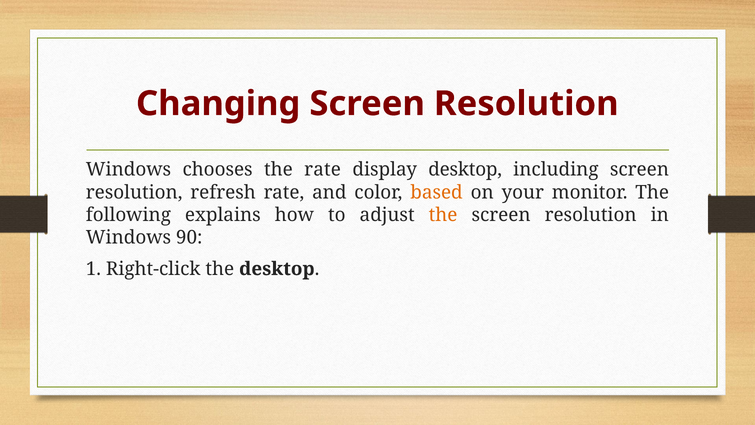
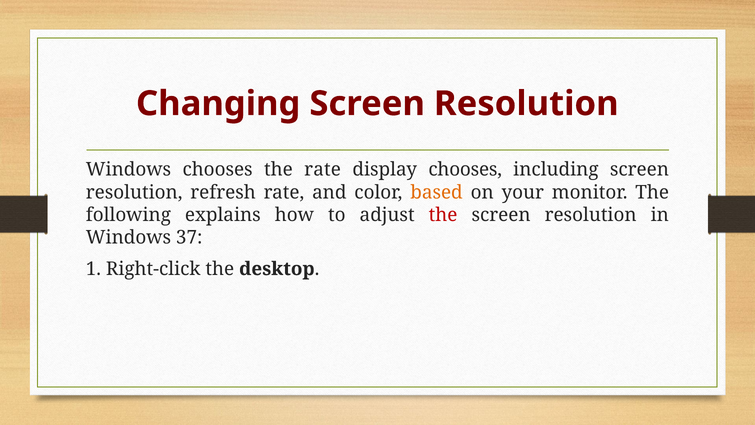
display desktop: desktop -> chooses (465, 170)
the colour: orange -> red (443, 215)
90: 90 -> 37 (189, 238)
